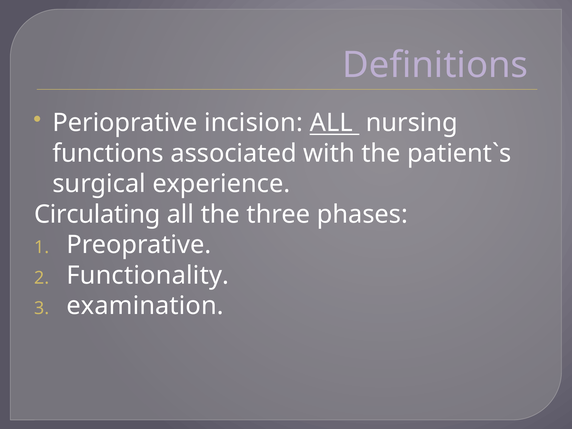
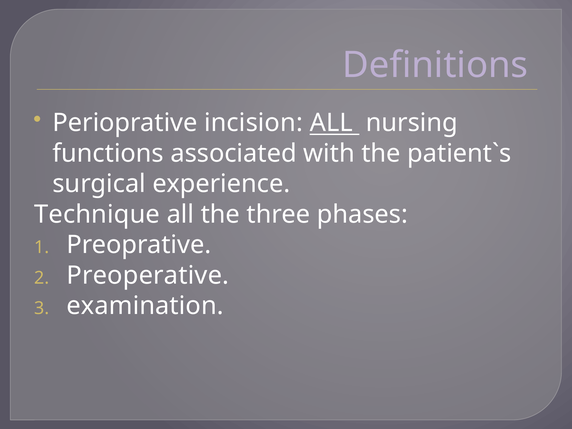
Circulating: Circulating -> Technique (97, 214)
Functionality: Functionality -> Preoperative (148, 275)
